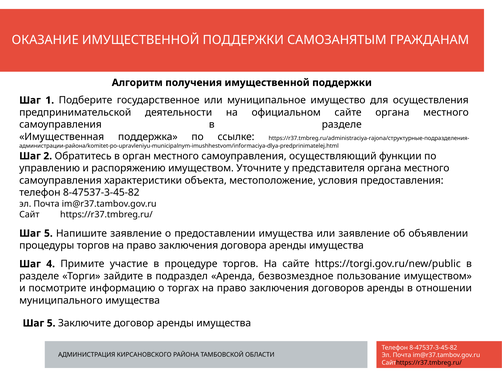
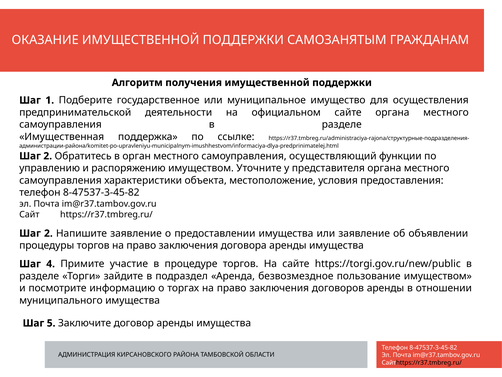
5: 5 -> 2 (48, 233)
